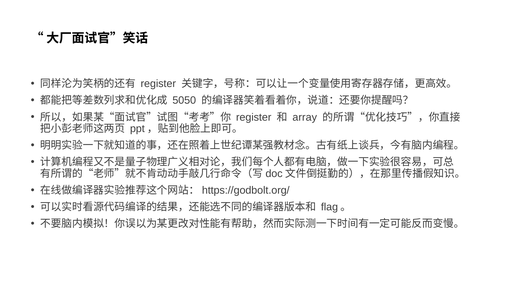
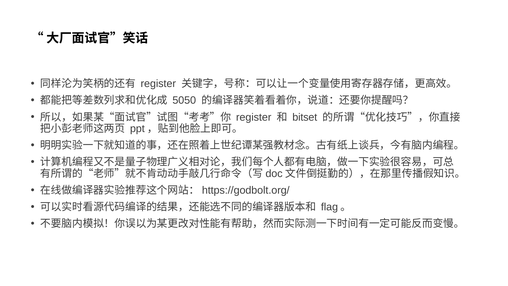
array: array -> bitset (305, 117)
